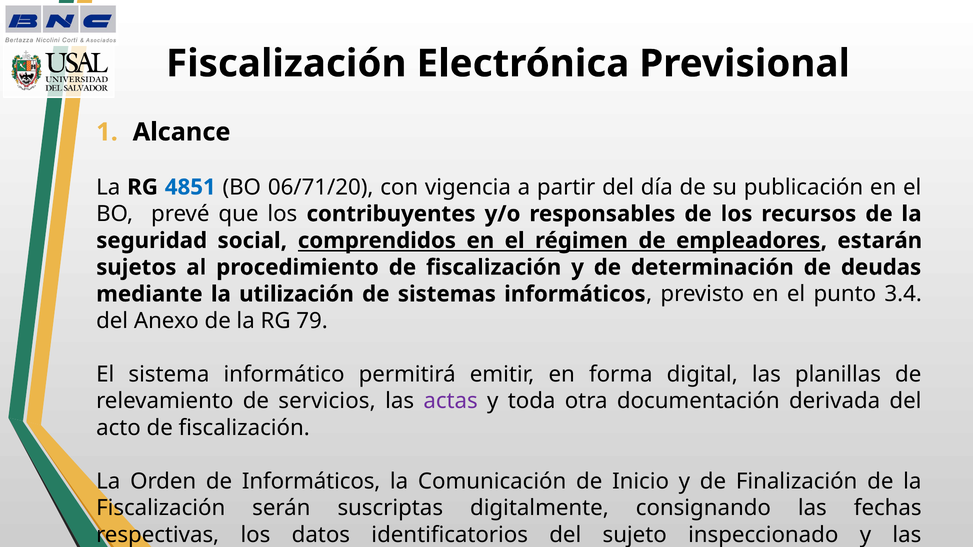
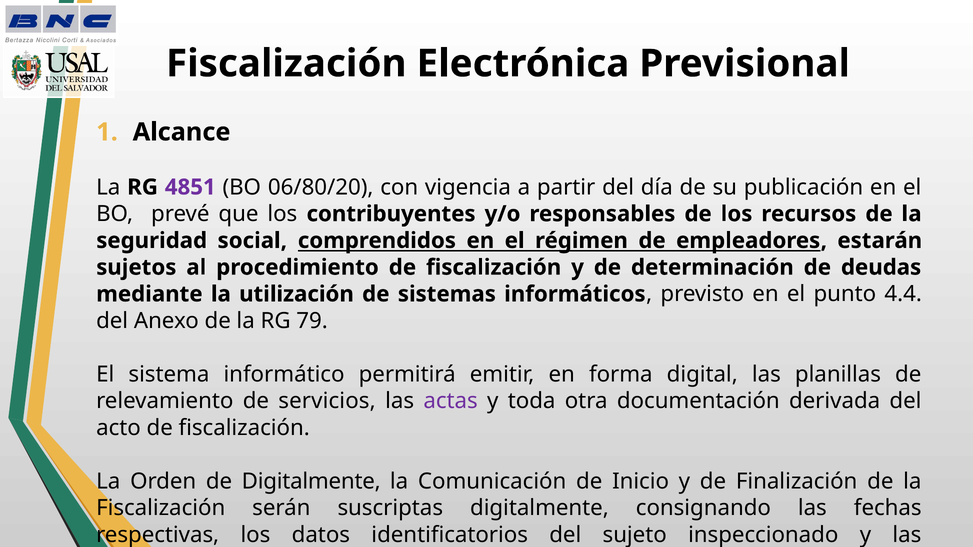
4851 colour: blue -> purple (190, 187)
06/71/20: 06/71/20 -> 06/80/20 (321, 187)
3.4: 3.4 -> 4.4 (903, 294)
de Informáticos: Informáticos -> Digitalmente (311, 481)
